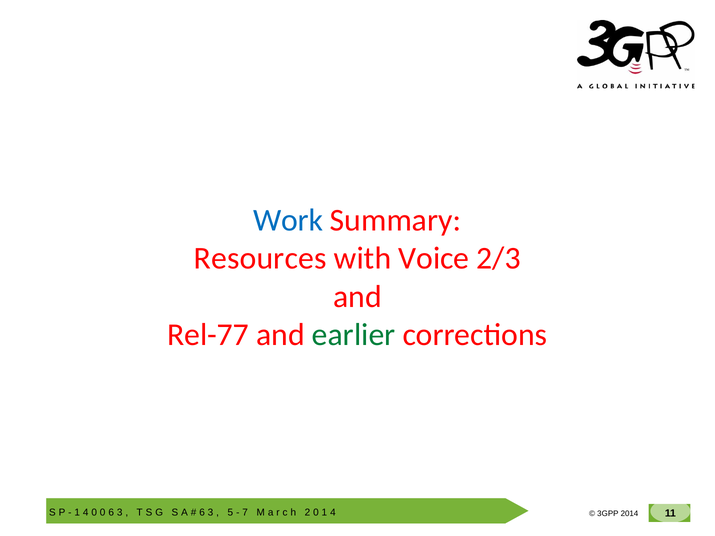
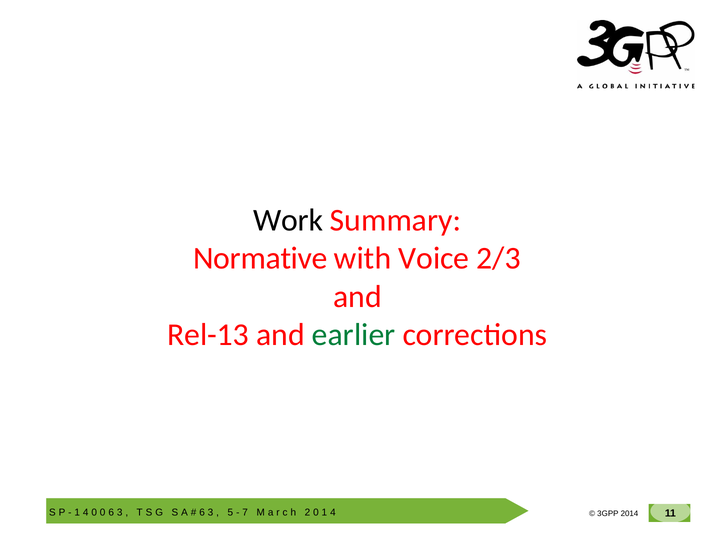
Work colour: blue -> black (288, 220)
Resources: Resources -> Normative (260, 259)
Rel-77: Rel-77 -> Rel-13 (208, 335)
